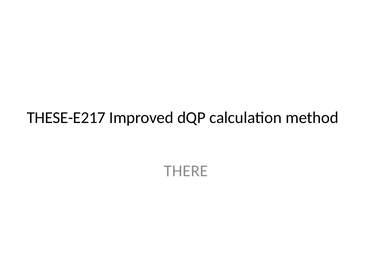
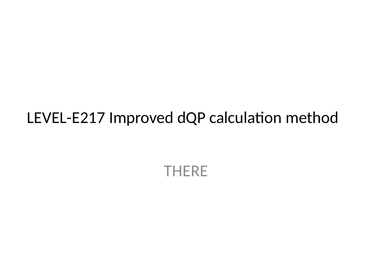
THESE-E217: THESE-E217 -> LEVEL-E217 (66, 118)
